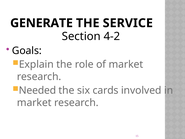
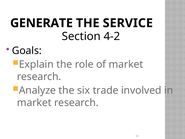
Needed: Needed -> Analyze (37, 90)
cards: cards -> trade (106, 90)
